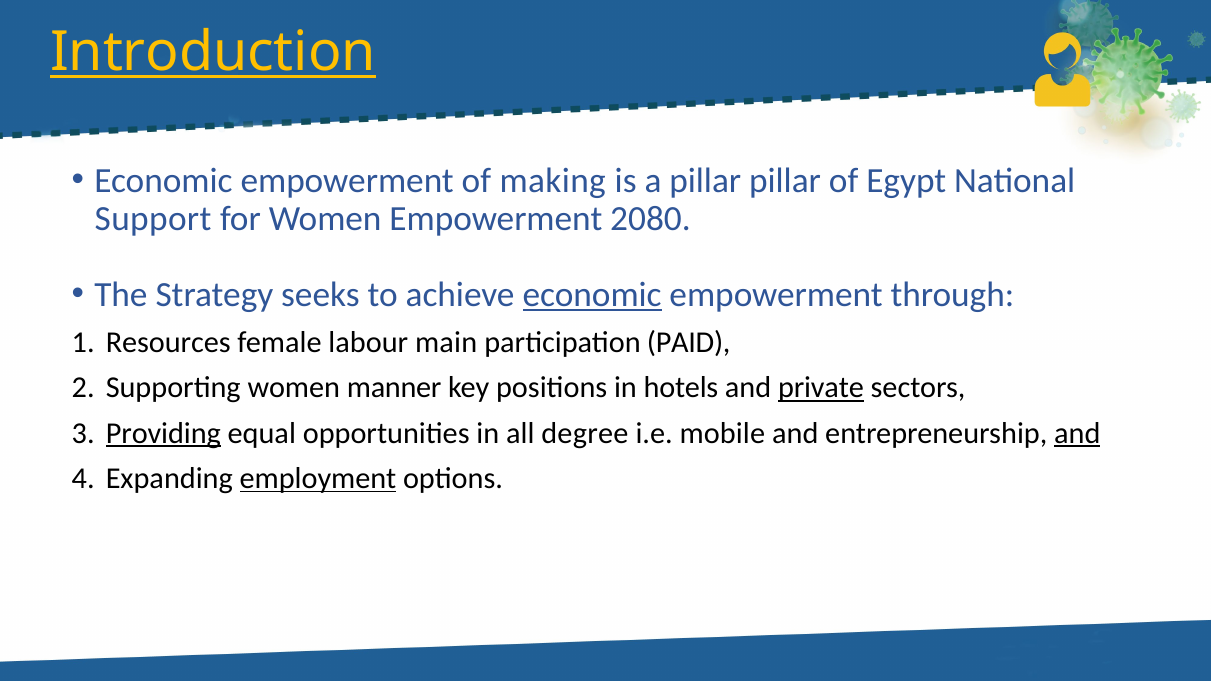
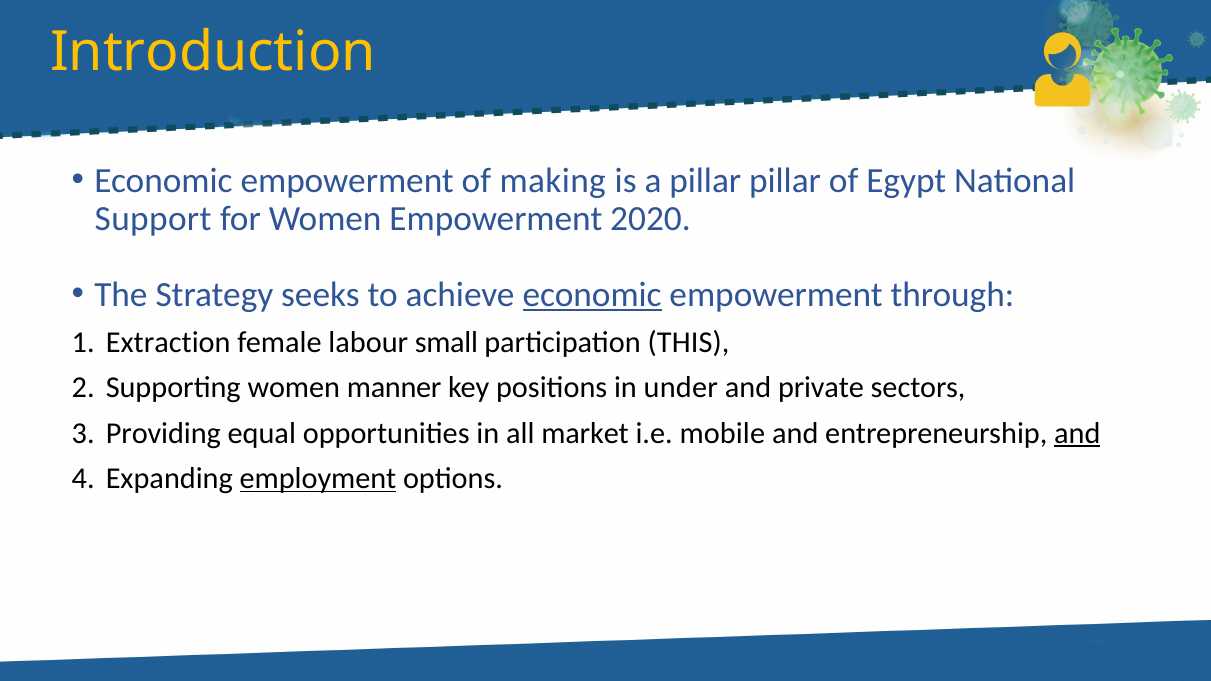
Introduction underline: present -> none (213, 53)
2080: 2080 -> 2020 (650, 219)
Resources: Resources -> Extraction (168, 343)
main: main -> small (446, 343)
PAID: PAID -> THIS (688, 343)
hotels: hotels -> under (681, 388)
private underline: present -> none (821, 388)
Providing underline: present -> none (163, 433)
degree: degree -> market (585, 433)
